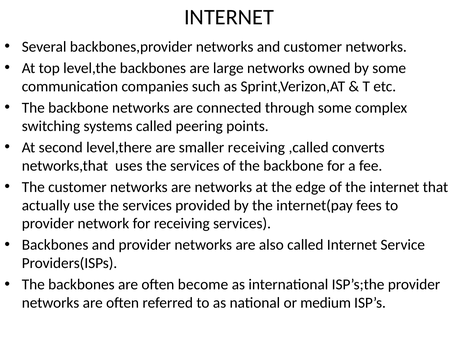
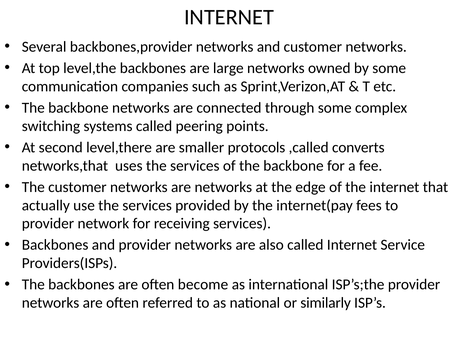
smaller receiving: receiving -> protocols (256, 148)
medium: medium -> similarly (326, 303)
